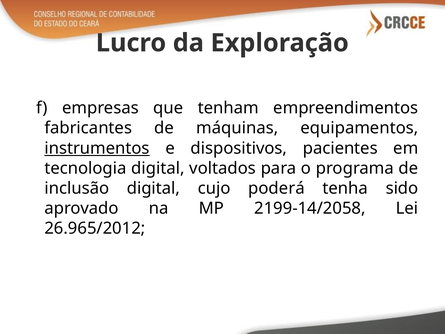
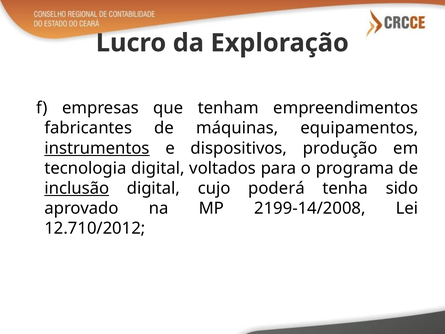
pacientes: pacientes -> produção (340, 148)
inclusão underline: none -> present (77, 188)
2199-14/2058: 2199-14/2058 -> 2199-14/2008 (310, 208)
26.965/2012: 26.965/2012 -> 12.710/2012 (95, 228)
